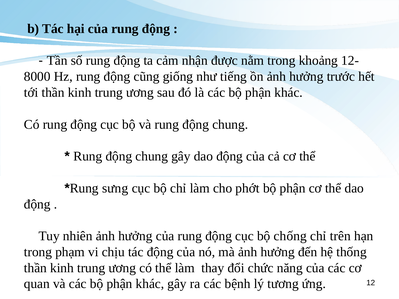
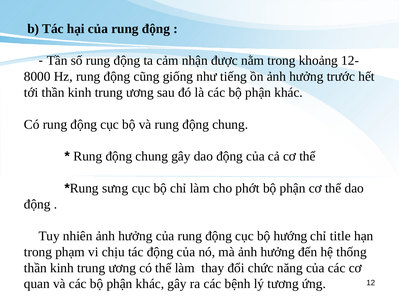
chống: chống -> hướng (290, 236)
trên: trên -> title (340, 236)
